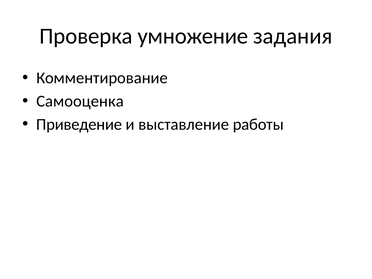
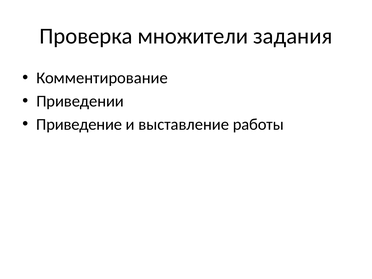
умножение: умножение -> множители (193, 36)
Самооценка: Самооценка -> Приведении (80, 101)
